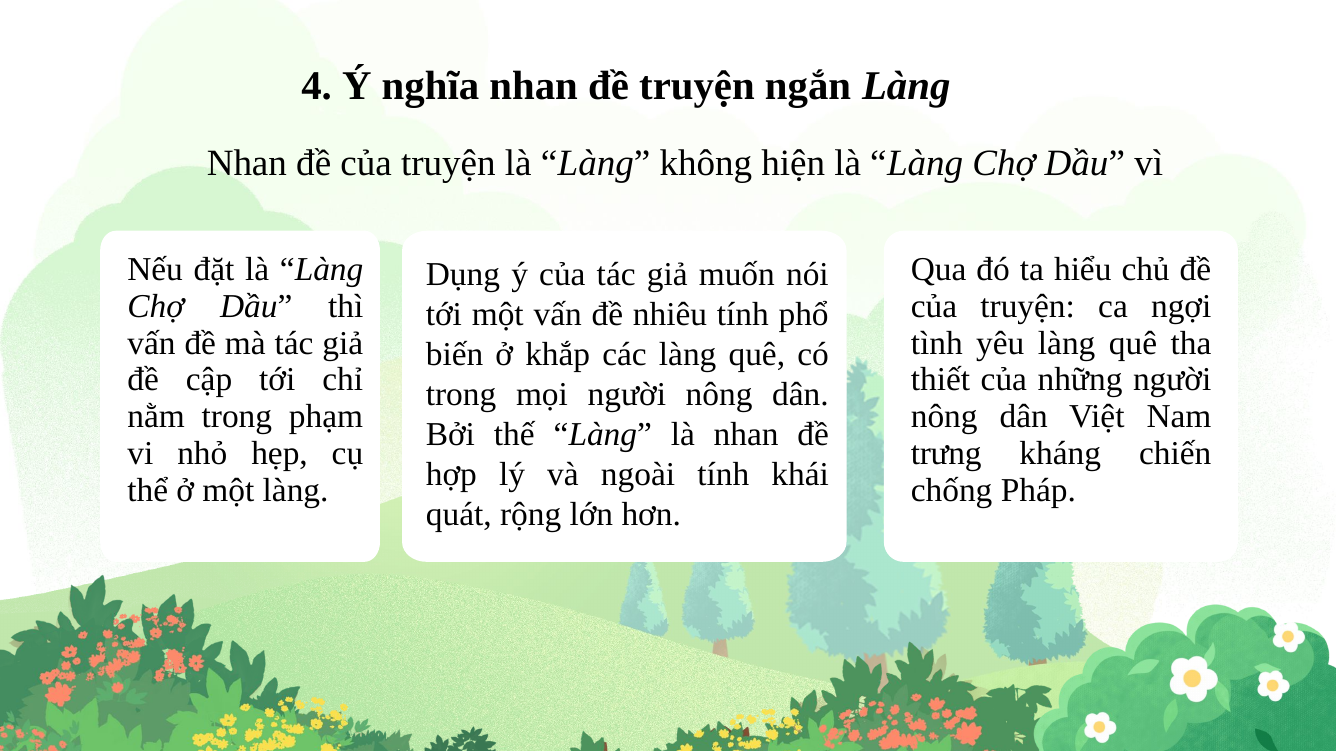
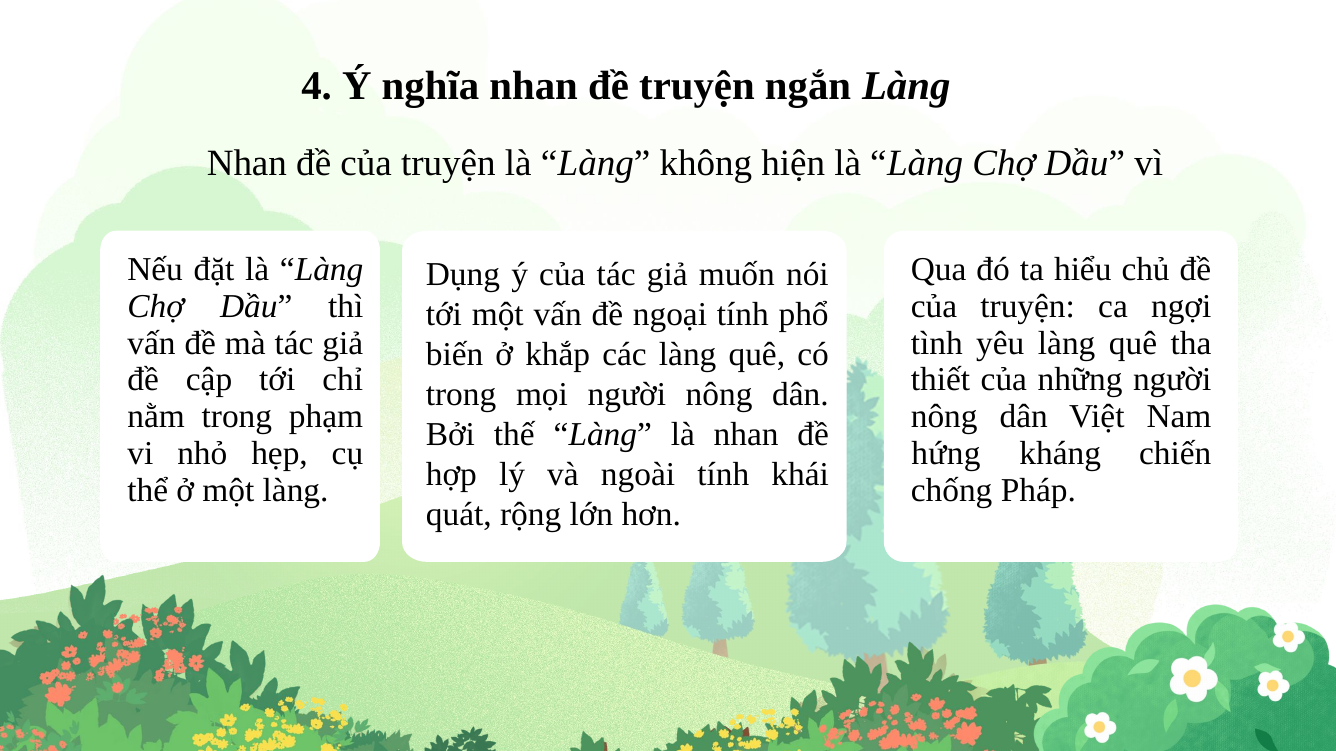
nhiêu: nhiêu -> ngoại (670, 315)
trưng: trưng -> hứng (946, 454)
